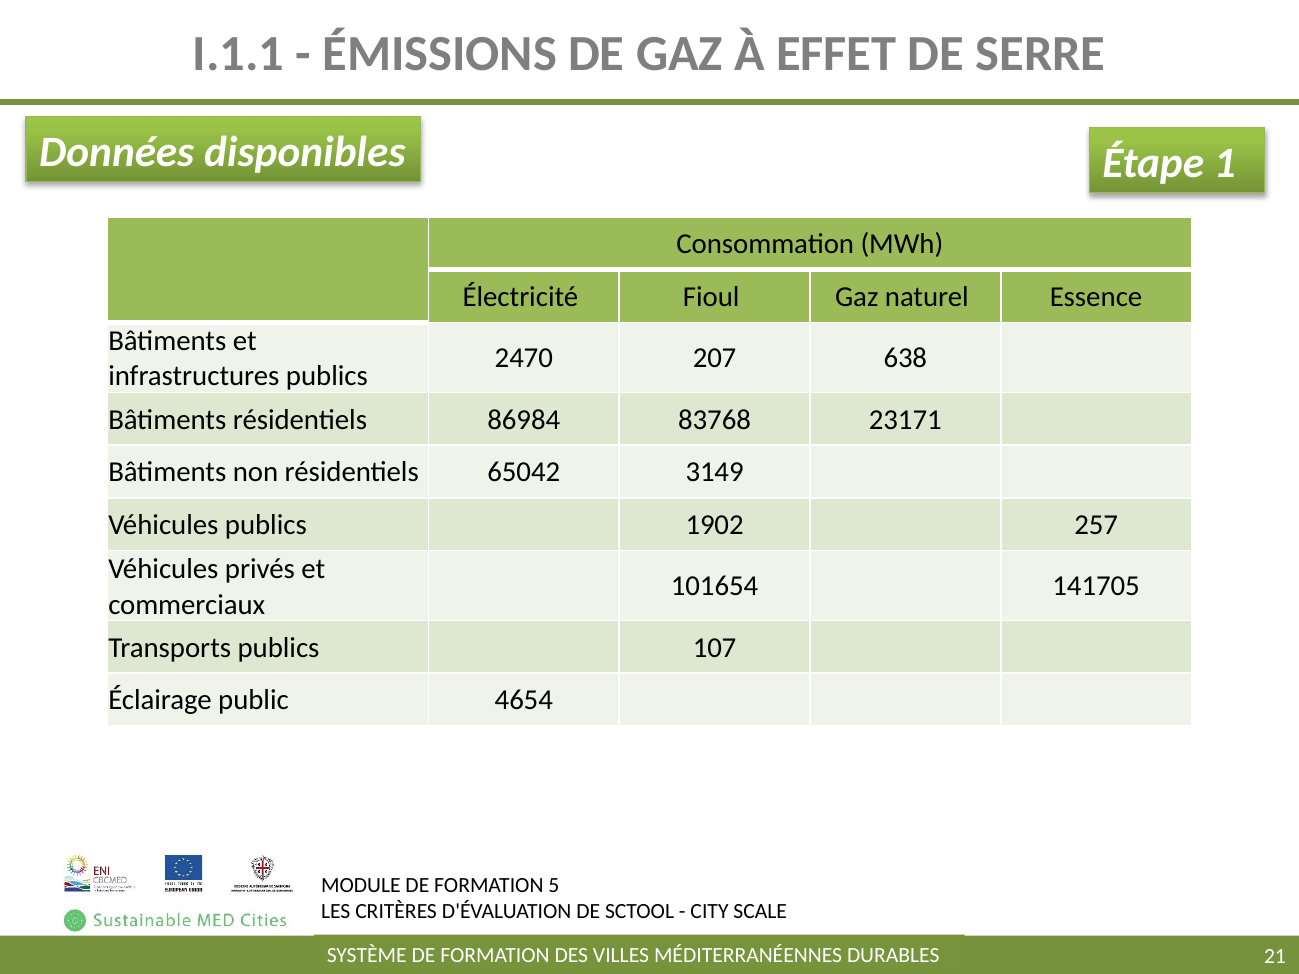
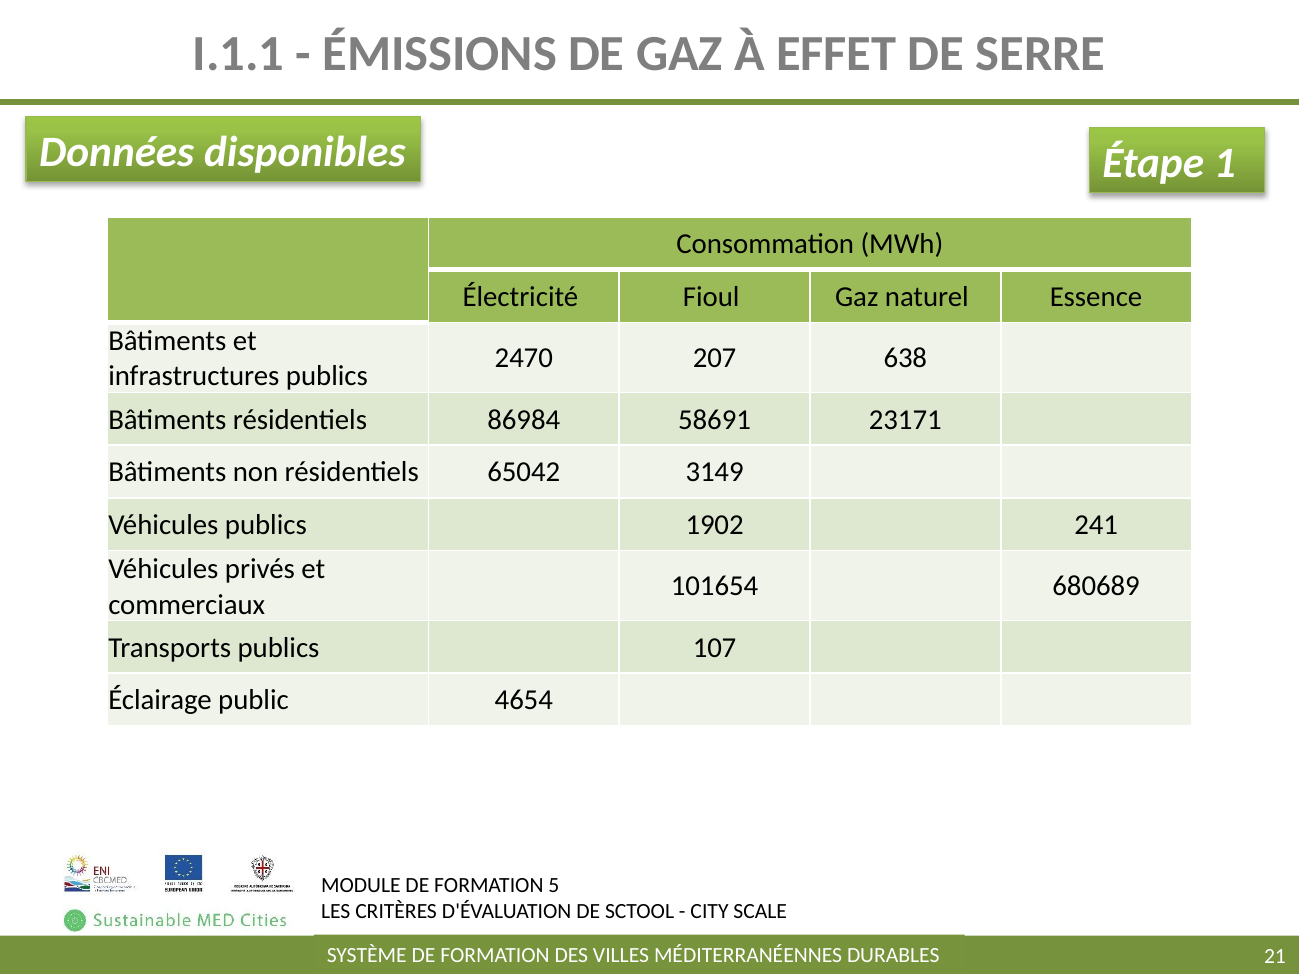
83768: 83768 -> 58691 (715, 420)
257: 257 -> 241 (1096, 525)
141705: 141705 -> 680689 (1096, 586)
